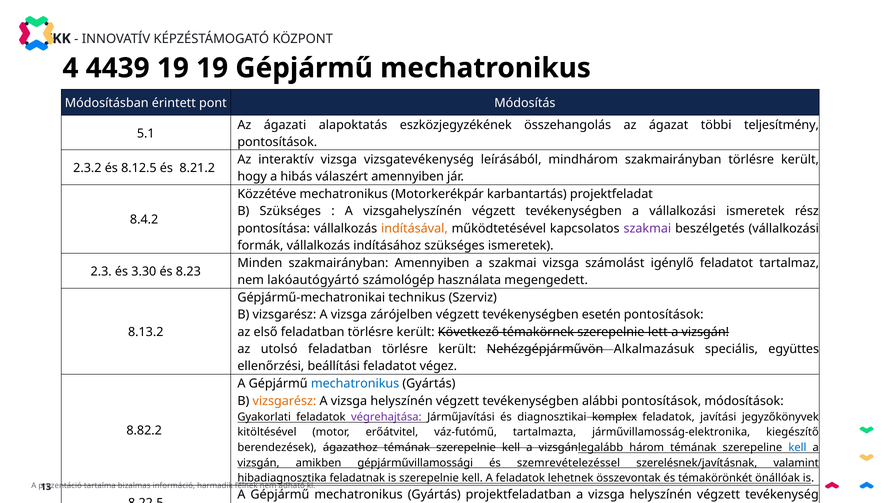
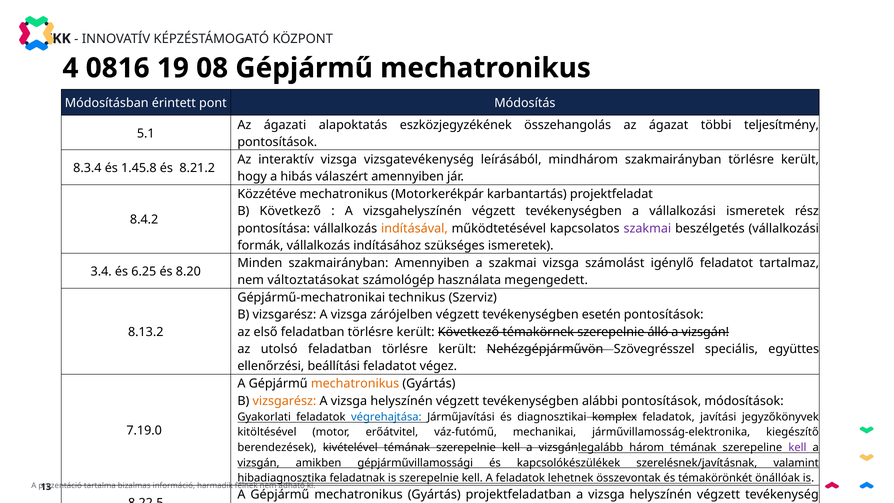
4439: 4439 -> 0816 (118, 68)
19 19: 19 -> 08 (212, 68)
2.3.2: 2.3.2 -> 8.3.4 (87, 168)
8.12.5: 8.12.5 -> 1.45.8 (139, 168)
B Szükséges: Szükséges -> Következő (290, 211)
2.3: 2.3 -> 3.4 (101, 272)
3.30: 3.30 -> 6.25 (144, 272)
8.23: 8.23 -> 8.20 (188, 272)
lakóautógyártó: lakóautógyártó -> változtatásokat (313, 280)
lett: lett -> álló (658, 332)
Alkalmazásuk: Alkalmazásuk -> Szövegrésszel (654, 349)
mechatronikus colour: blue -> orange (355, 384)
végrehajtása colour: purple -> blue (386, 417)
8.82.2: 8.82.2 -> 7.19.0 (144, 430)
tartalmazta: tartalmazta -> mechanikai (545, 432)
ágazathoz: ágazathoz -> kivételével (350, 447)
kell colour: blue -> purple (797, 447)
szemrevételezéssel: szemrevételezéssel -> kapcsolókészülékek (569, 463)
